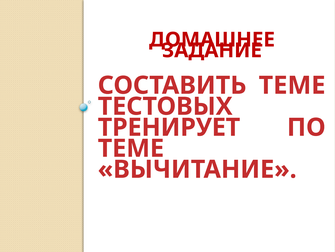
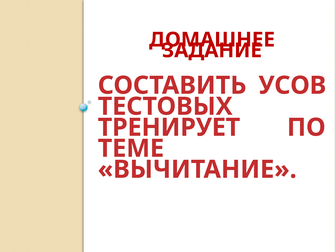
СОСТАВИТЬ ТЕМЕ: ТЕМЕ -> УСОВ (292, 85)
